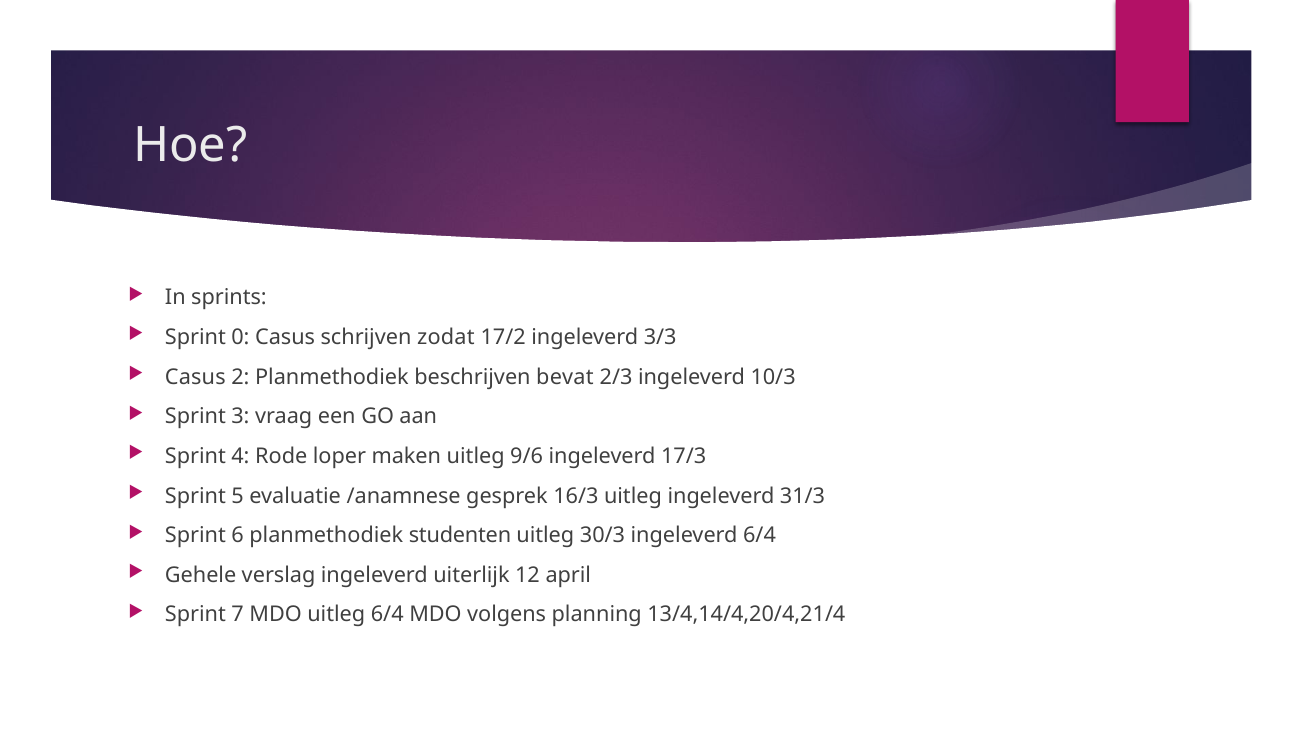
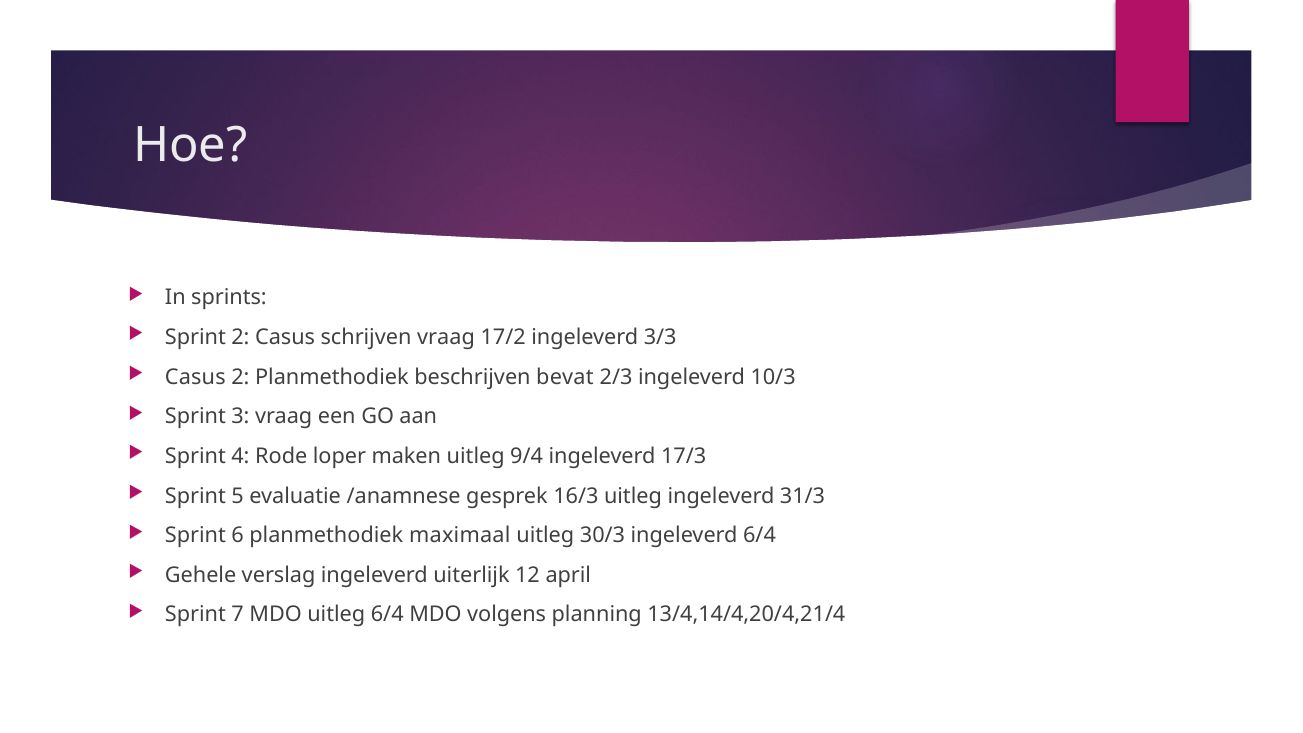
Sprint 0: 0 -> 2 (240, 337)
schrijven zodat: zodat -> vraag (446, 337)
9/6: 9/6 -> 9/4 (527, 456)
studenten: studenten -> maximaal (460, 535)
